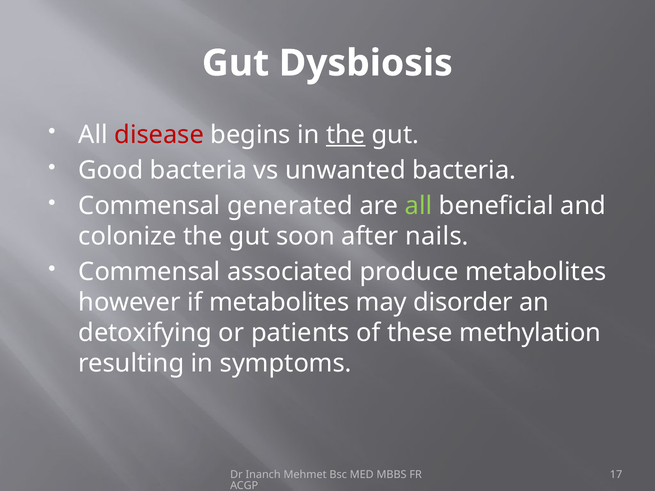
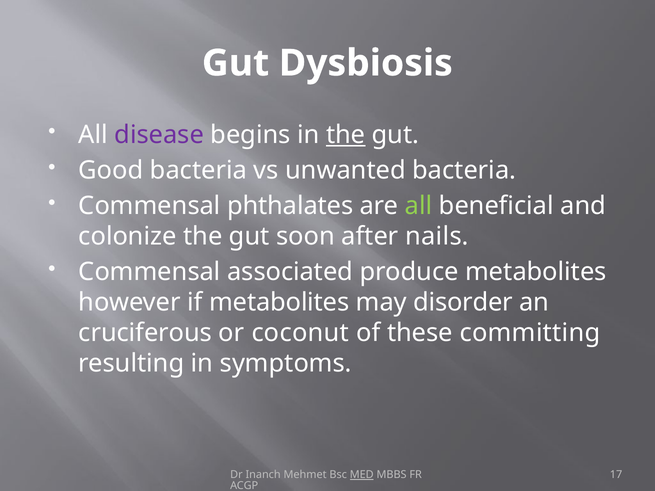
disease colour: red -> purple (159, 135)
generated: generated -> phthalates (290, 206)
detoxifying: detoxifying -> cruciferous (145, 333)
patients: patients -> coconut (300, 333)
methylation: methylation -> committing (530, 333)
MED underline: none -> present (362, 475)
